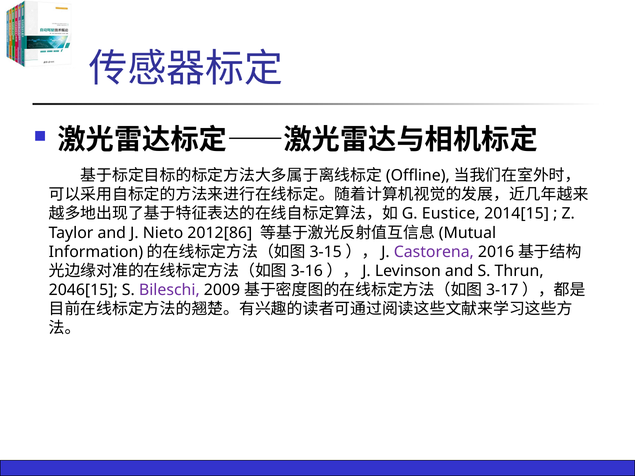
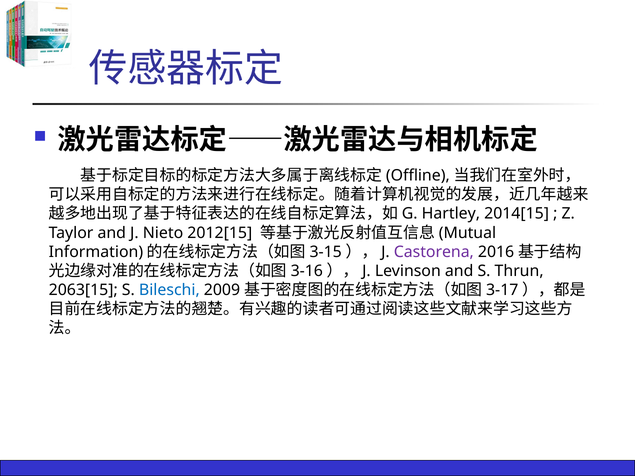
Eustice: Eustice -> Hartley (451, 214)
2012[86: 2012[86 -> 2012[15 (220, 233)
2046[15: 2046[15 -> 2063[15 (83, 290)
Bileschi colour: purple -> blue (169, 290)
